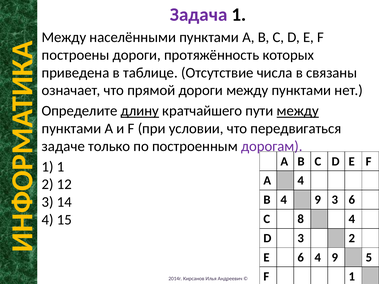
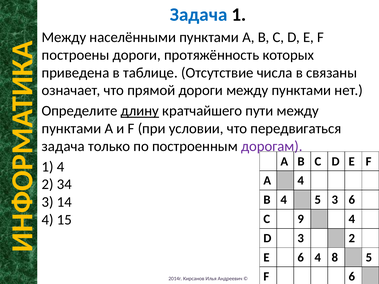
Задача colour: purple -> blue (199, 15)
между underline: present -> none (298, 111)
задаче: задаче -> задача (63, 146)
1 1: 1 -> 4 (61, 167)
12: 12 -> 34 (64, 185)
B 4 9: 9 -> 5 (318, 200)
8: 8 -> 9 (301, 219)
6 4 9: 9 -> 8 (335, 258)
F 1: 1 -> 6 (352, 277)
